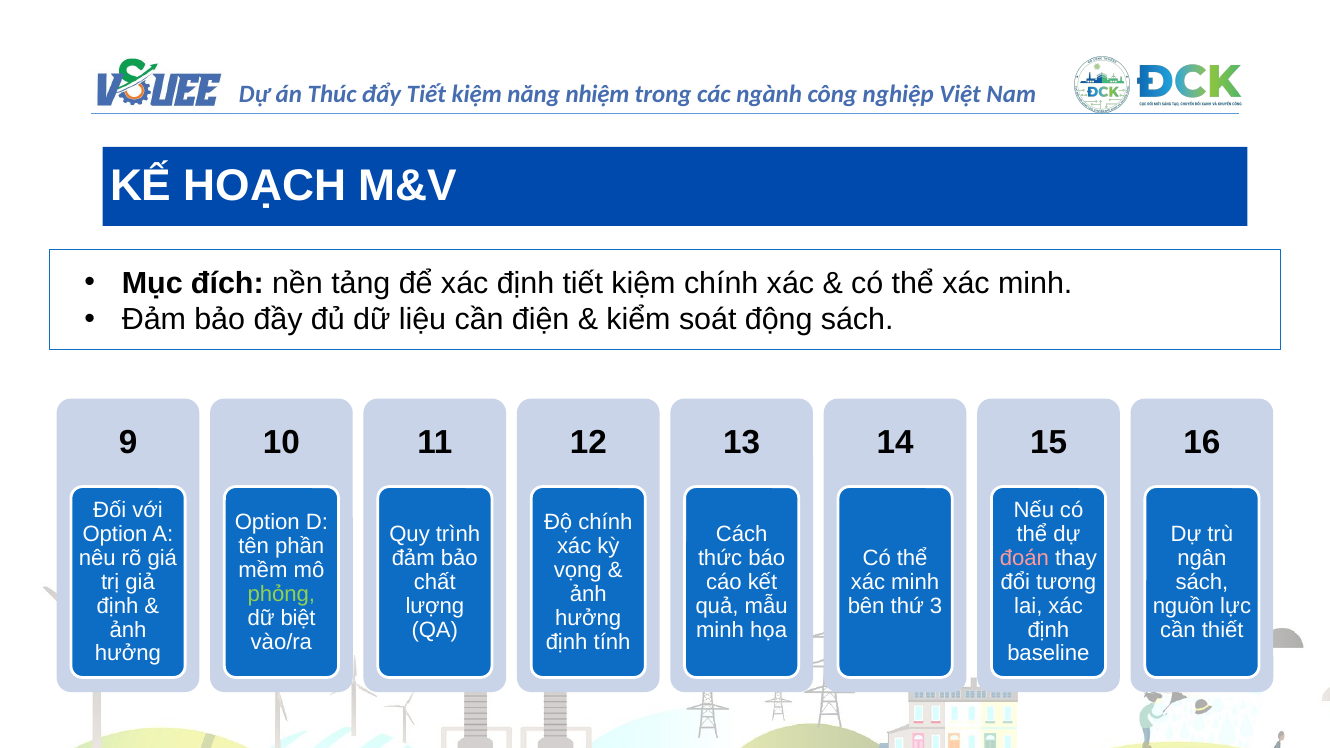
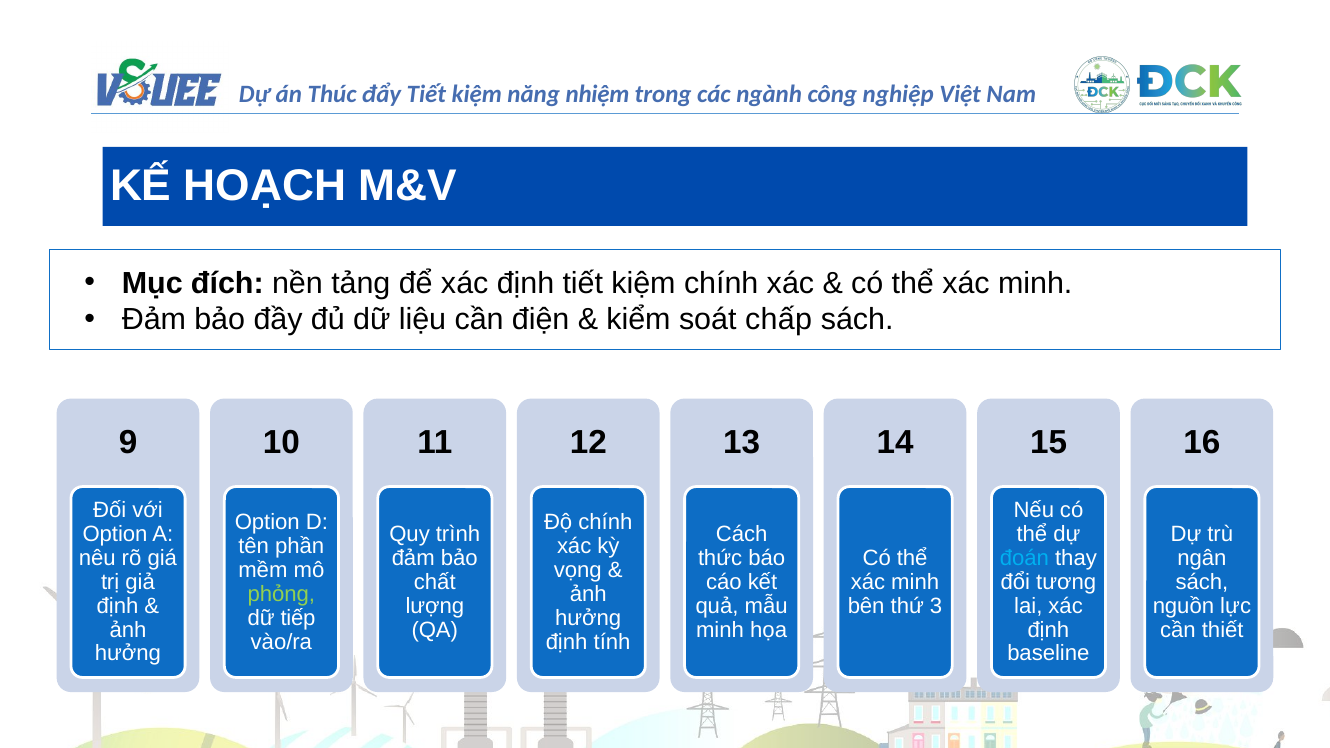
động: động -> chấp (779, 320)
đoán colour: pink -> light blue (1025, 558)
biệt: biệt -> tiếp (298, 618)
